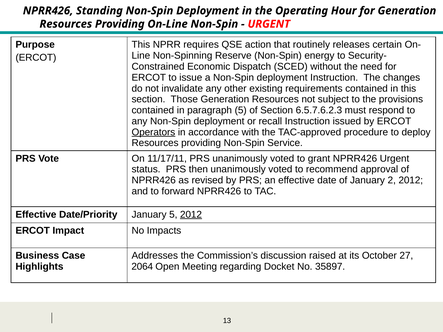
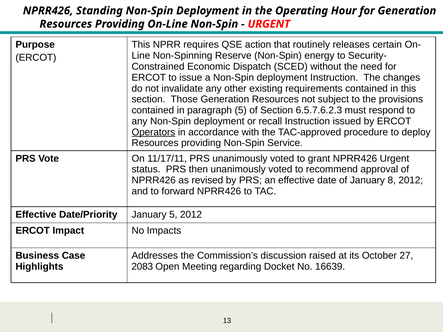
2: 2 -> 8 (392, 180)
2012 underline: present -> none (191, 215)
2064: 2064 -> 2083 (142, 267)
35897: 35897 -> 16639 (330, 267)
